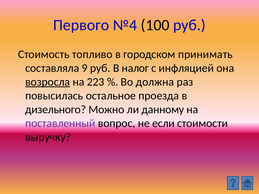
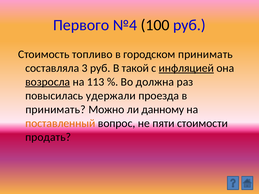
9: 9 -> 3 (85, 68)
налог: налог -> такой (135, 68)
инфляцией underline: none -> present (186, 68)
223: 223 -> 113 (96, 82)
остальное: остальное -> удержали (111, 96)
дизельного: дизельного -> принимать (55, 110)
поставленный colour: purple -> orange (60, 123)
если: если -> пяти (163, 123)
выручку: выручку -> продать (48, 137)
